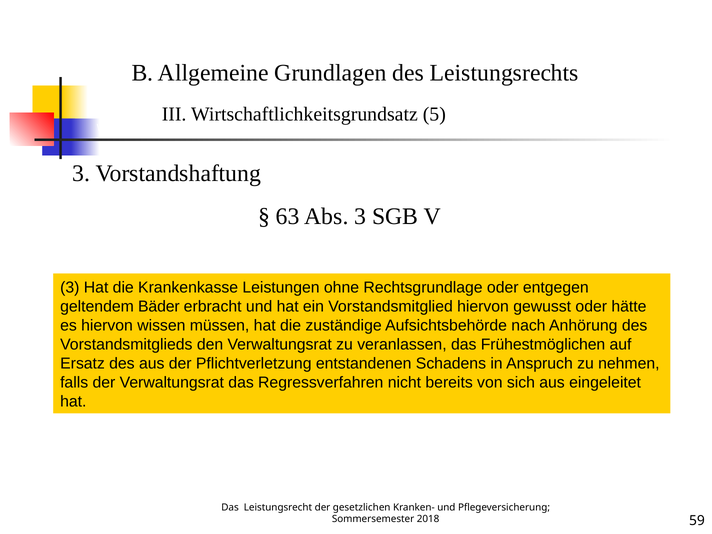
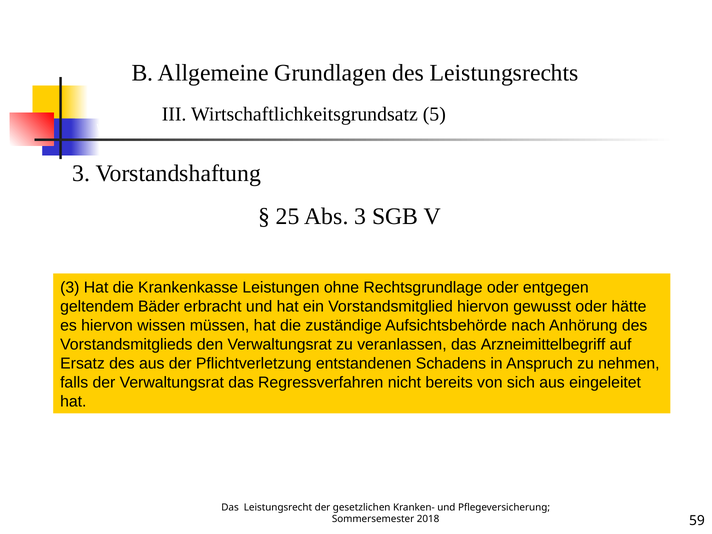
63: 63 -> 25 (288, 216)
Frühestmöglichen: Frühestmöglichen -> Arzneimittelbegriff (543, 344)
